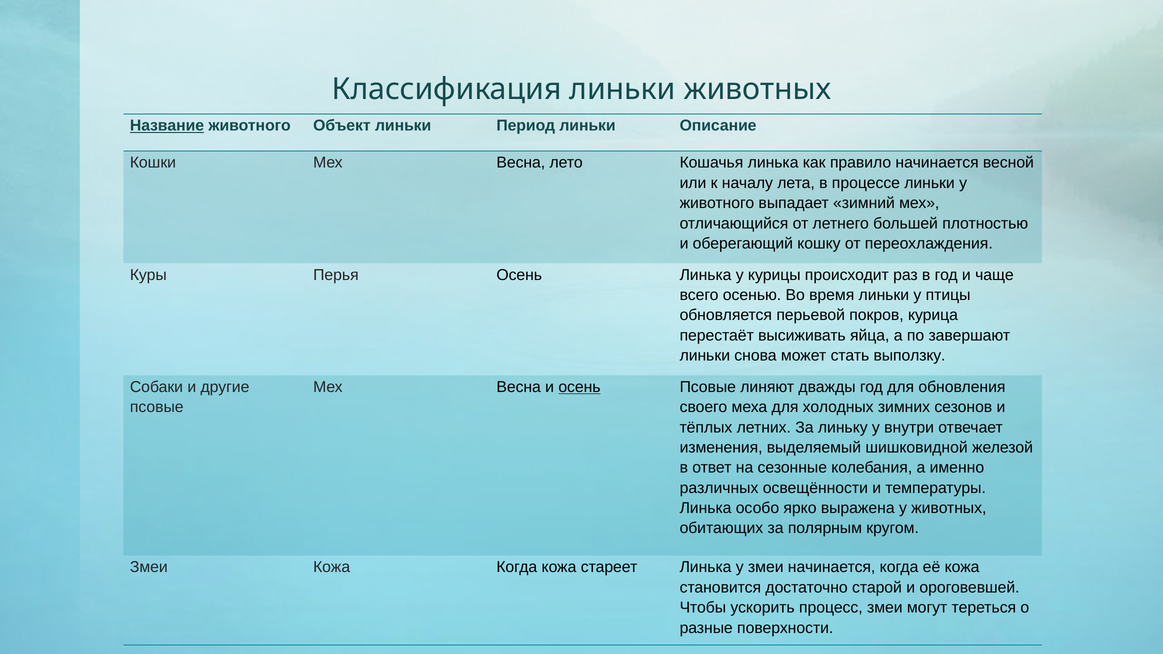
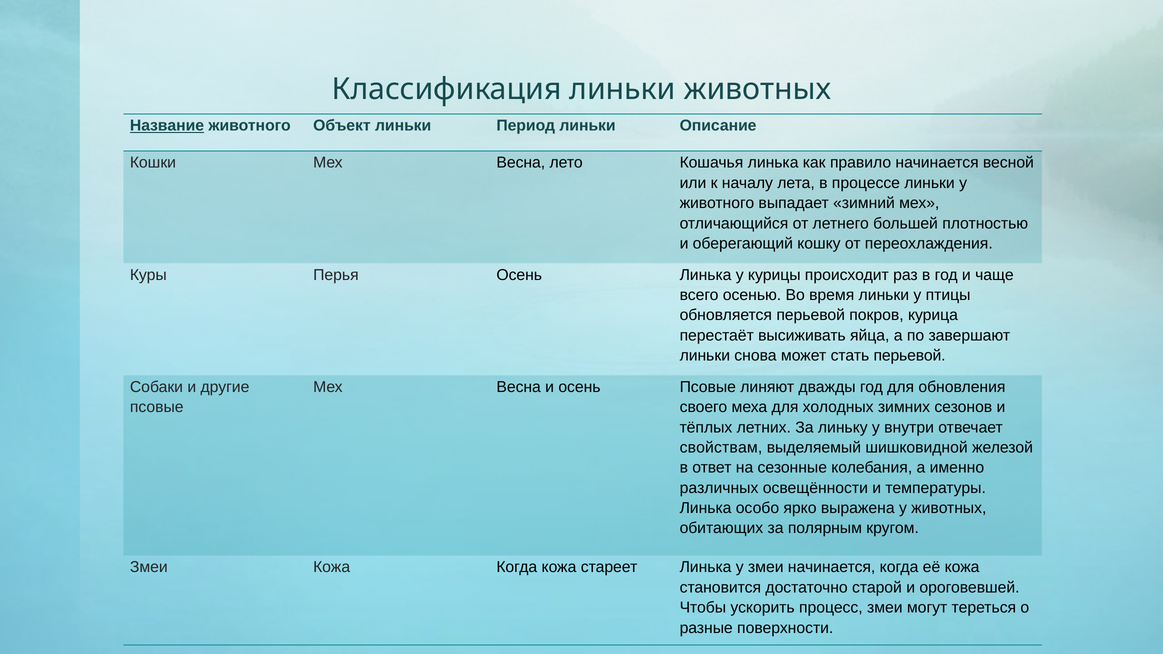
стать выползку: выползку -> перьевой (910, 356)
осень underline: present -> none (579, 387)
изменения: изменения -> свойствам (721, 448)
